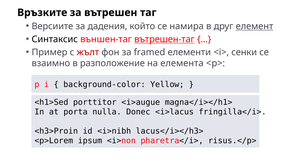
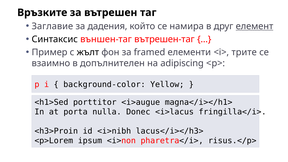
Версиите: Версиите -> Заглавие (52, 26)
вътрешен-таг underline: present -> none (164, 39)
жълт colour: red -> black (88, 52)
сенки: сенки -> трите (244, 52)
разположение: разположение -> допълнителен (112, 63)
елемента: елемента -> adipiscing (182, 63)
